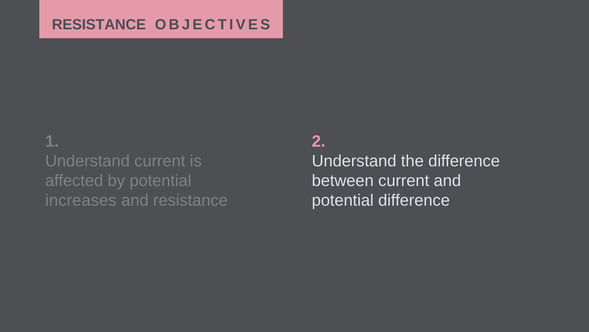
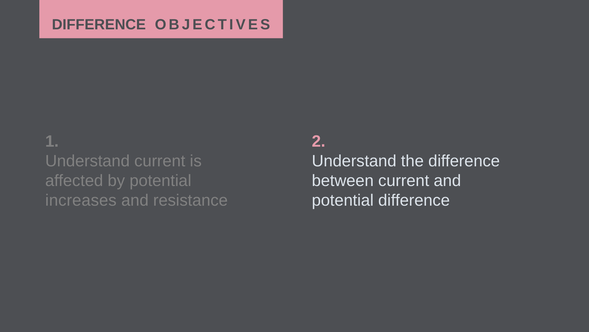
RESISTANCE: RESISTANCE -> DIFFERENCE (99, 24)
